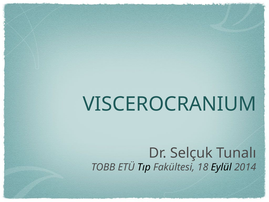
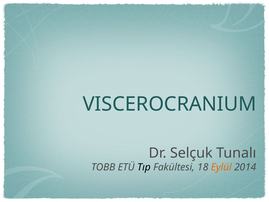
Eylül colour: black -> orange (221, 167)
